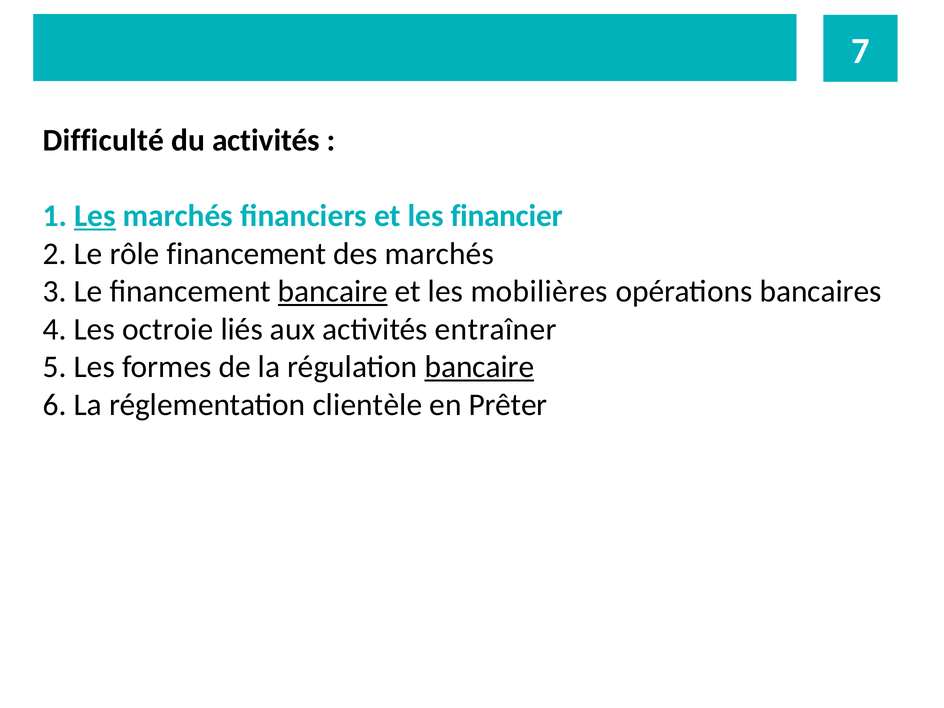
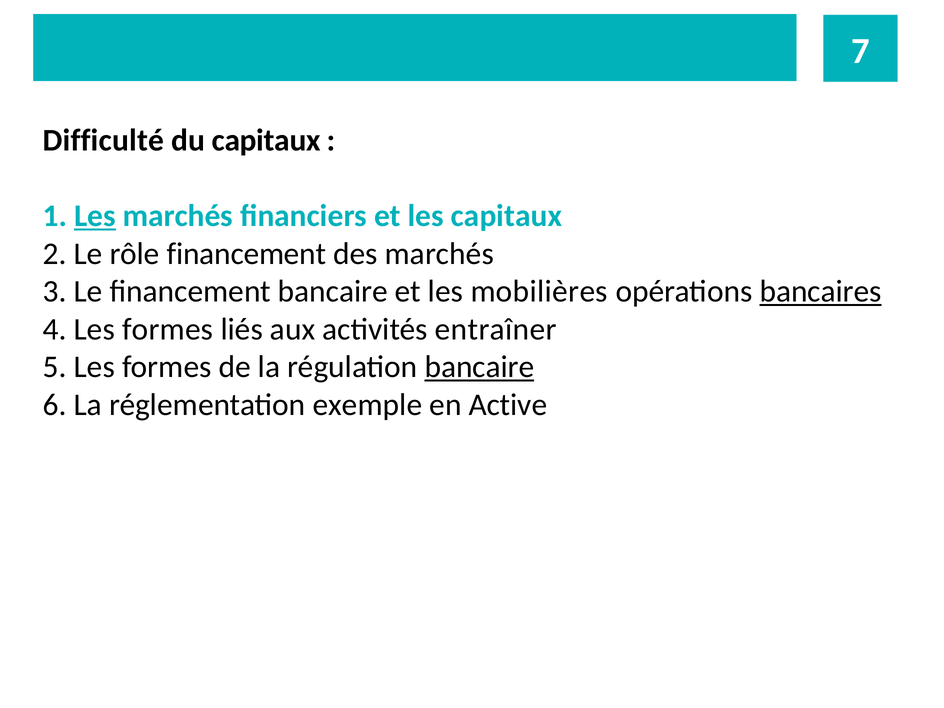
du activités: activités -> capitaux (266, 140)
les financier: financier -> capitaux (506, 216)
bancaire underline: present -> none (333, 291)
bancaires underline: none -> present (821, 291)
4 Les octroie: octroie -> formes (168, 329)
clientèle: clientèle -> exemple (367, 405)
Prêter: Prêter -> Active (508, 405)
